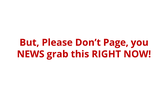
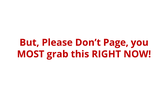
NEWS: NEWS -> MOST (31, 54)
